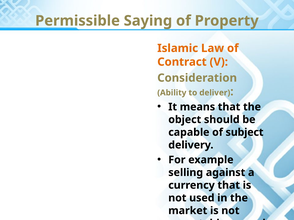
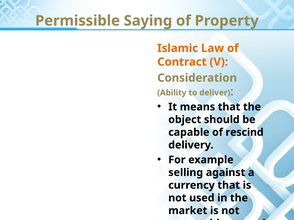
subject: subject -> rescind (245, 133)
